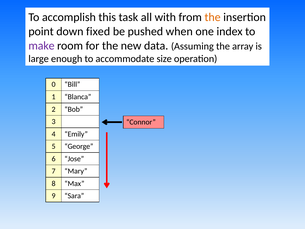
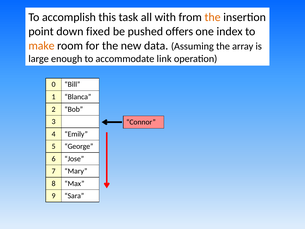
when: when -> offers (179, 31)
make colour: purple -> orange (41, 46)
size: size -> link (164, 59)
